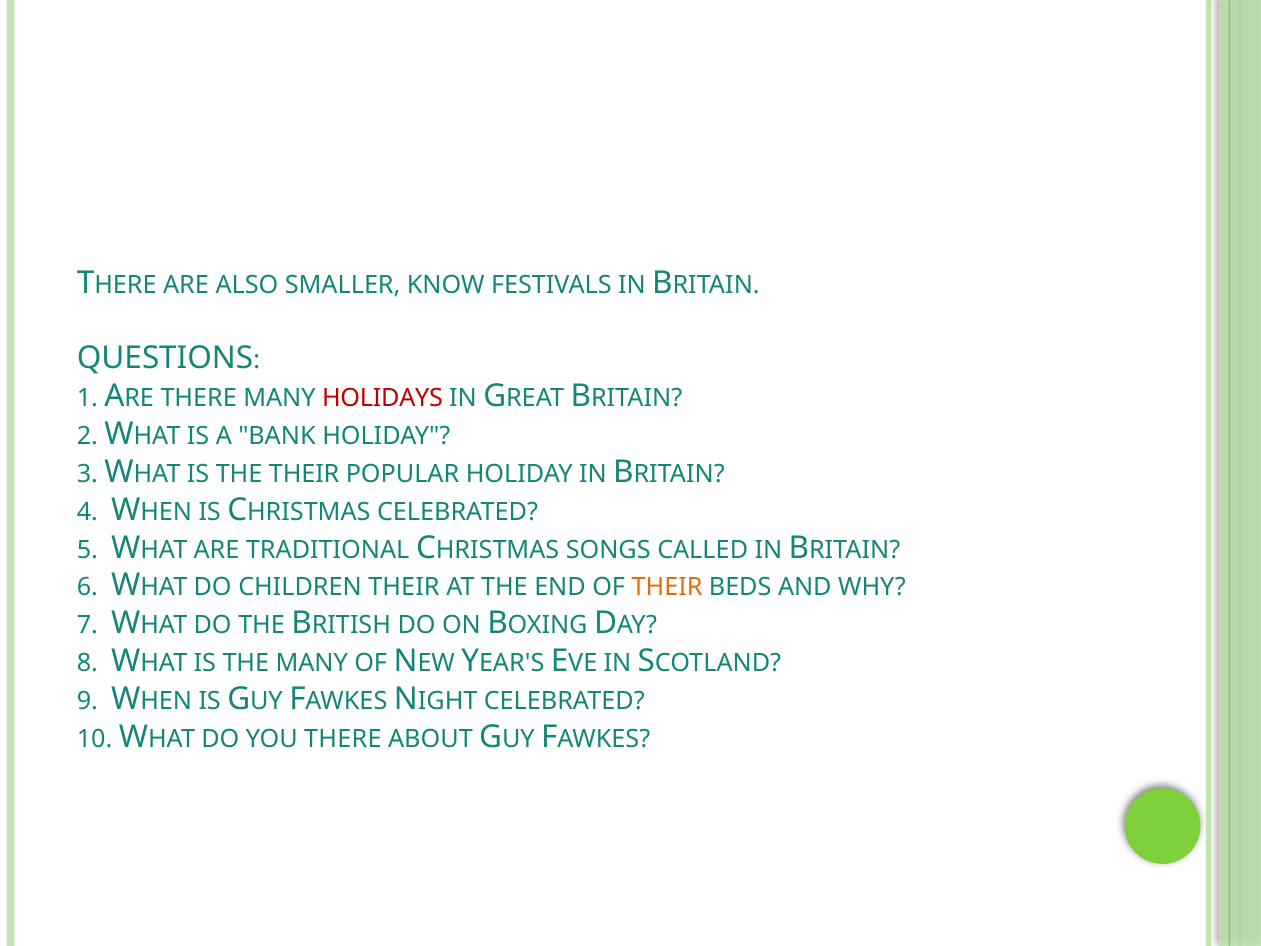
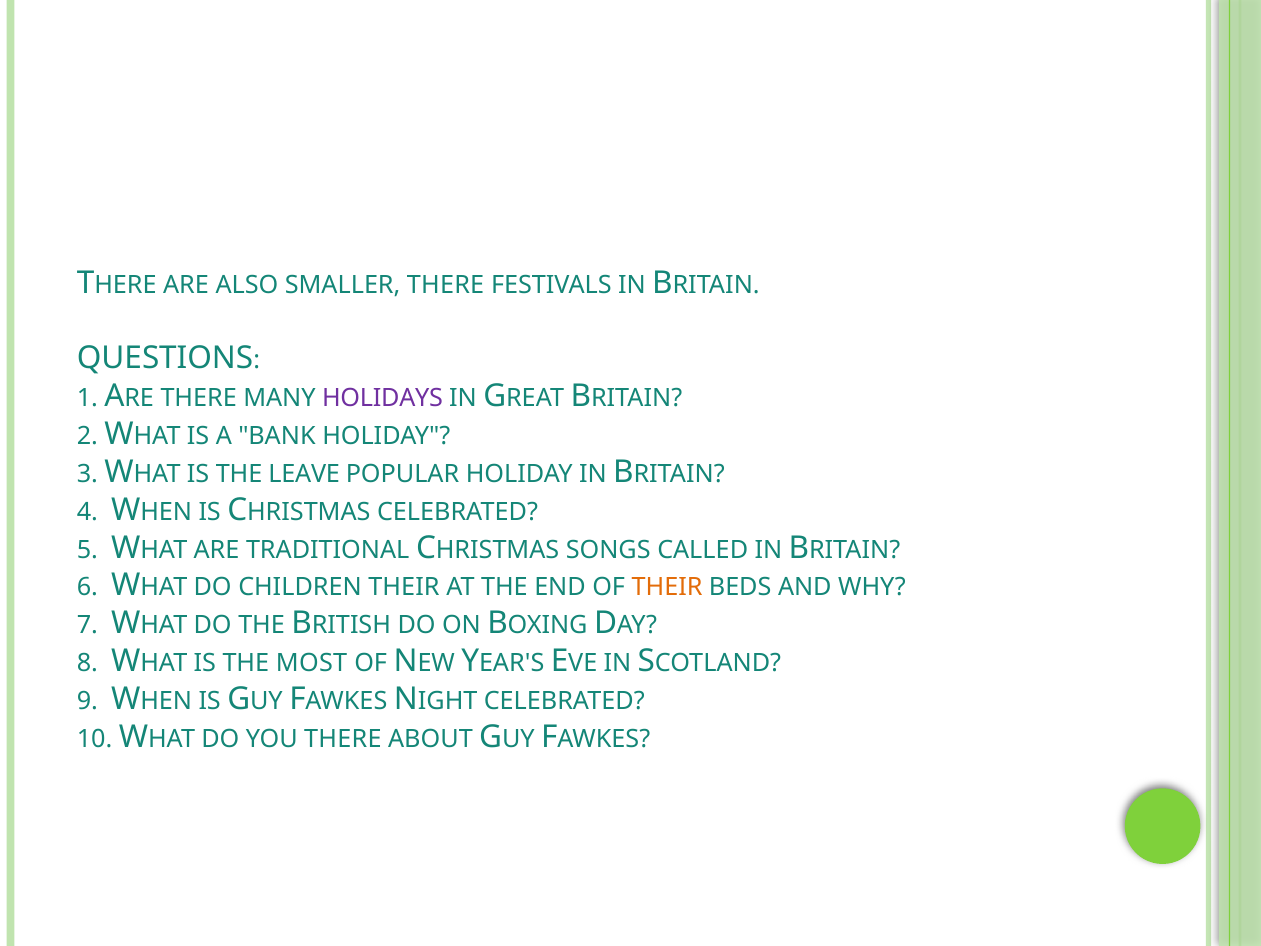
SMALLER KNOW: KNOW -> THERE (446, 285)
HOLIDAYS colour: red -> purple (383, 398)
THE THEIR: THEIR -> LEAVE (304, 474)
THE MANY: MANY -> MOST (312, 663)
